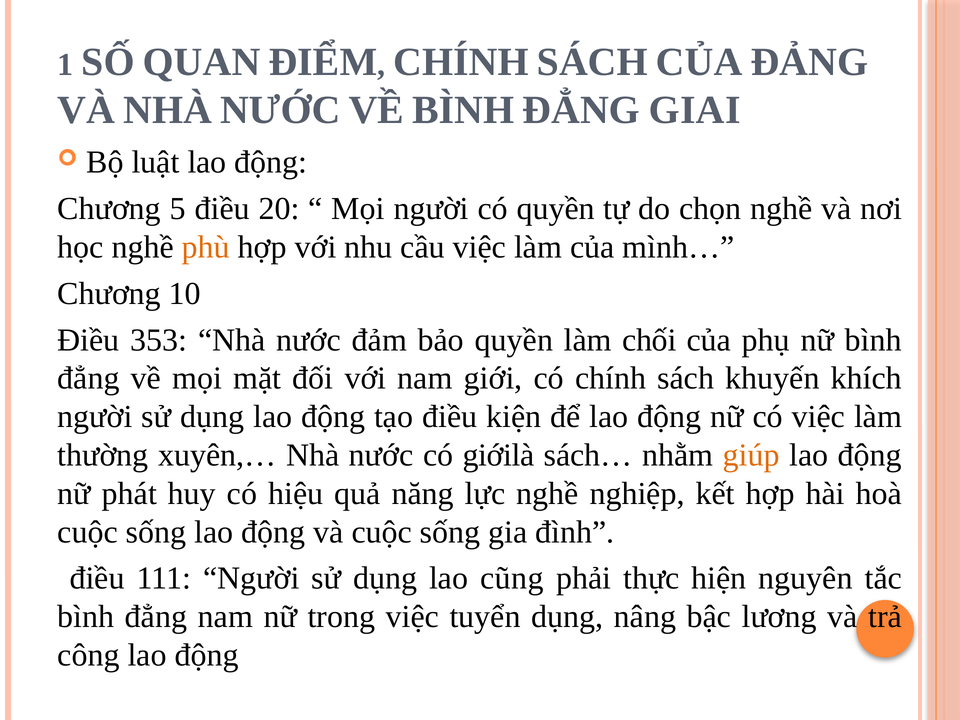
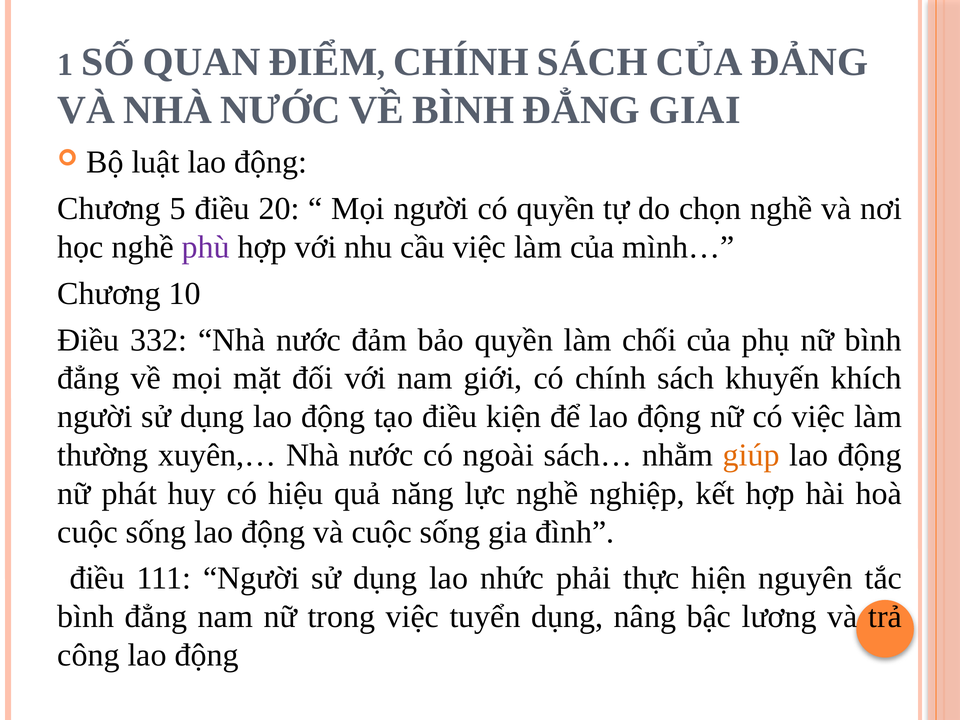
phù colour: orange -> purple (206, 247)
353: 353 -> 332 (159, 340)
giớilà: giớilà -> ngoài (498, 455)
cũng: cũng -> nhức (512, 578)
